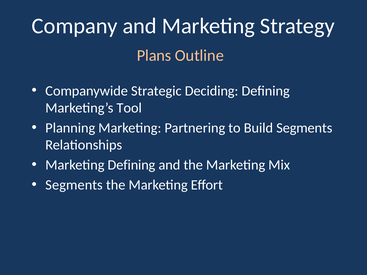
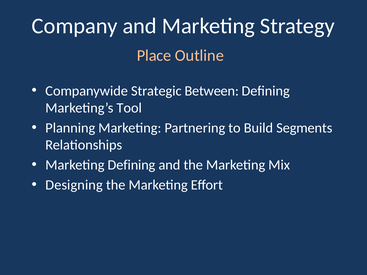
Plans: Plans -> Place (154, 56)
Deciding: Deciding -> Between (212, 91)
Segments: Segments -> Designing (74, 185)
